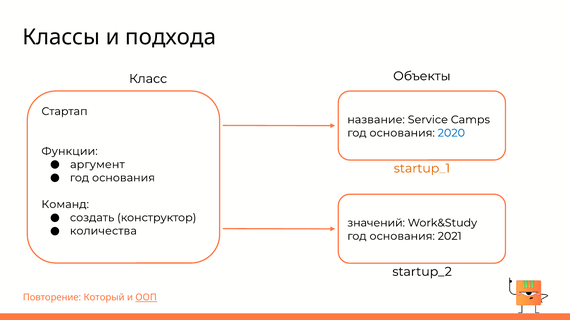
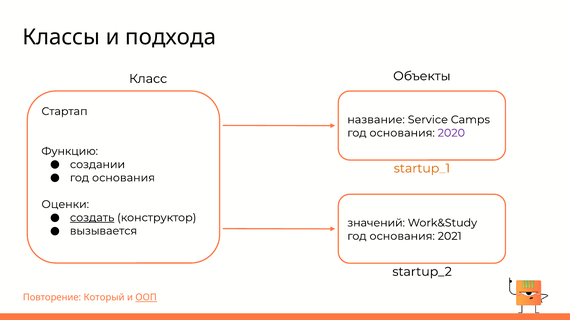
2020 colour: blue -> purple (451, 133)
Функции: Функции -> Функцию (70, 151)
аргумент: аргумент -> создании (98, 165)
Команд: Команд -> Оценки (65, 205)
создать underline: none -> present (92, 218)
количества: количества -> вызывается (103, 231)
